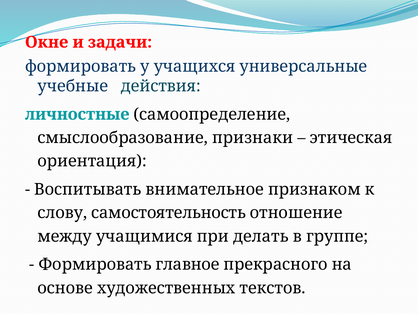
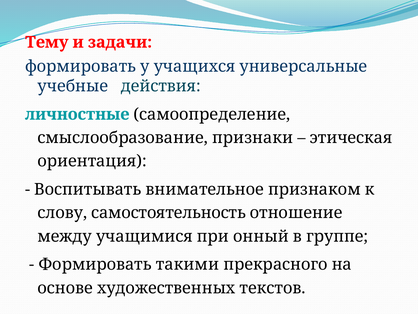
Окне: Окне -> Тему (47, 42)
делать: делать -> онный (261, 236)
главное: главное -> такими (187, 264)
